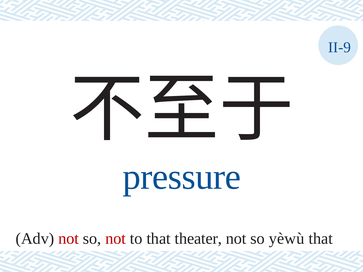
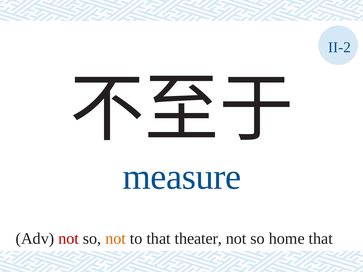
II-9: II-9 -> II-2 (340, 48)
pressure: pressure -> measure (182, 177)
not colour: red -> orange (116, 239)
yèwù: yèwù -> home (287, 239)
